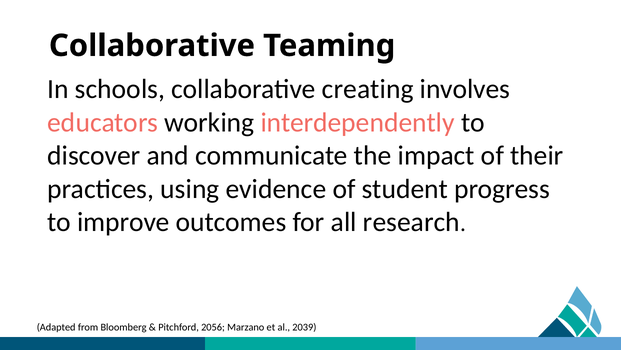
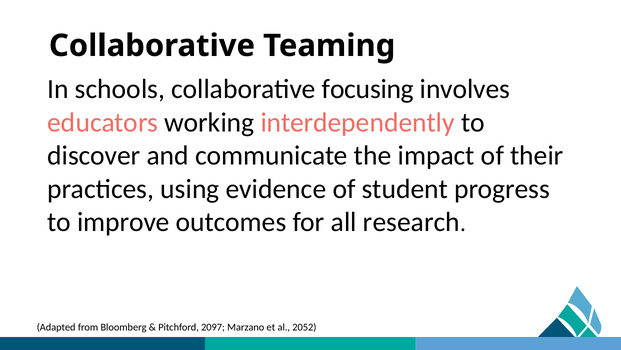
creating: creating -> focusing (368, 89)
2056: 2056 -> 2097 (213, 327)
2039: 2039 -> 2052 (304, 327)
